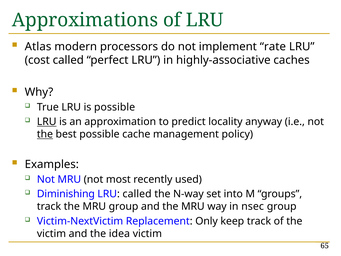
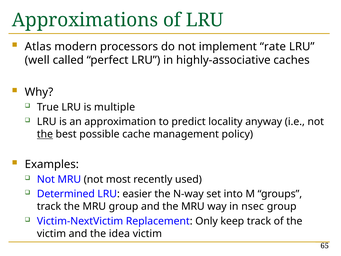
cost: cost -> well (37, 60)
is possible: possible -> multiple (115, 107)
LRU underline: present -> none (47, 122)
Diminishing: Diminishing -> Determined (66, 194)
LRU called: called -> easier (137, 194)
